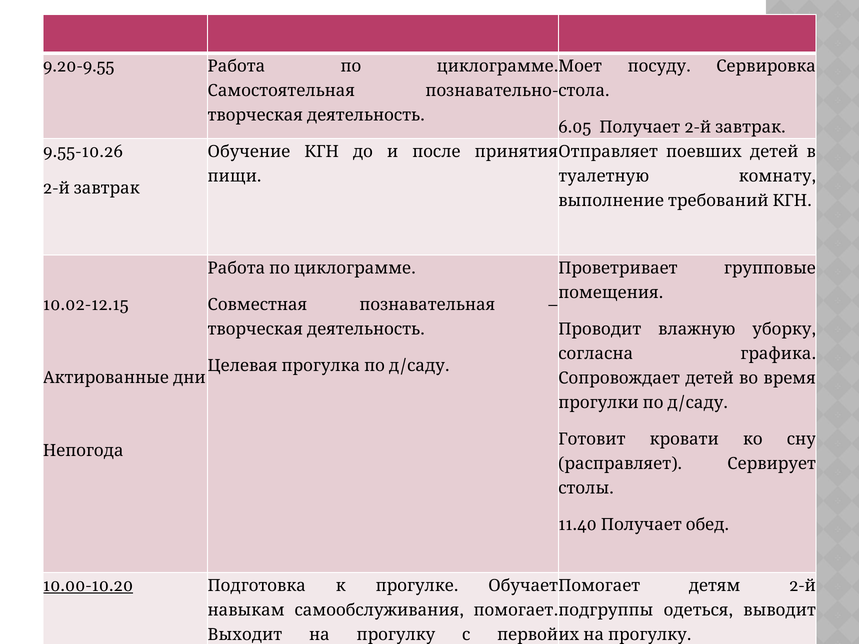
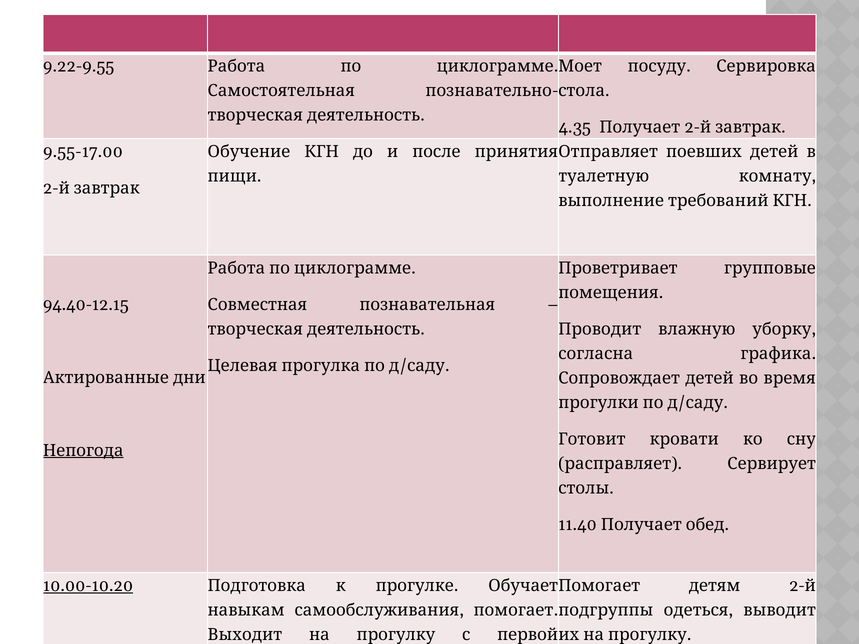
9.20-9.55: 9.20-9.55 -> 9.22-9.55 (79, 66)
6.05: 6.05 -> 4.35 (575, 127)
9.55-10.26: 9.55-10.26 -> 9.55-17.00 (83, 152)
10.02-12.15: 10.02-12.15 -> 94.40-12.15 (86, 305)
Непогода underline: none -> present (83, 451)
